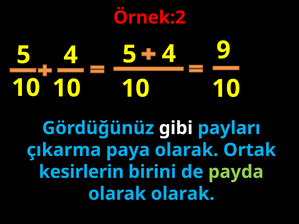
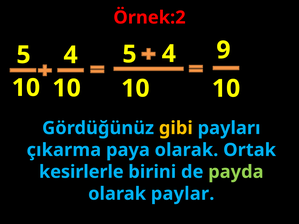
gibi colour: white -> yellow (176, 128)
kesirlerin: kesirlerin -> kesirlerle (81, 172)
olarak olarak: olarak -> paylar (183, 194)
